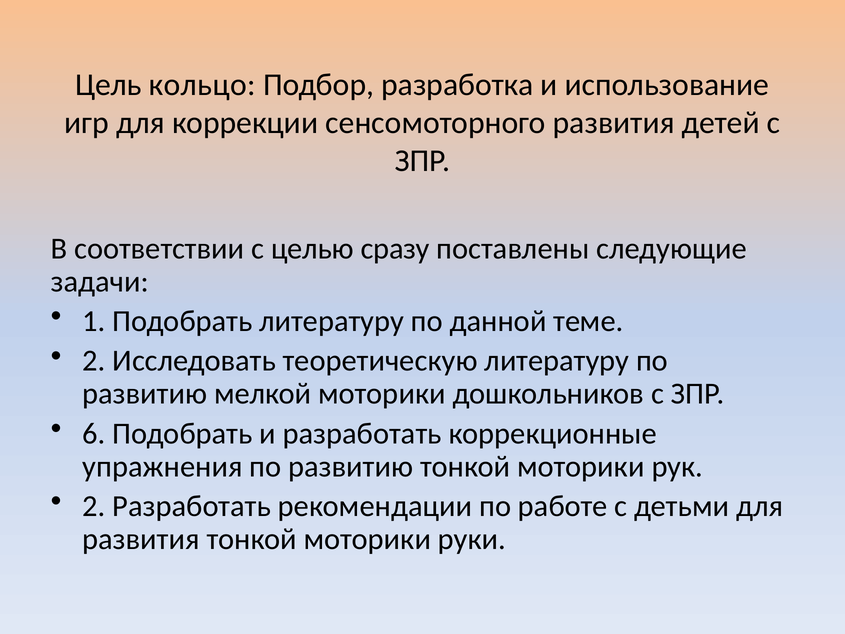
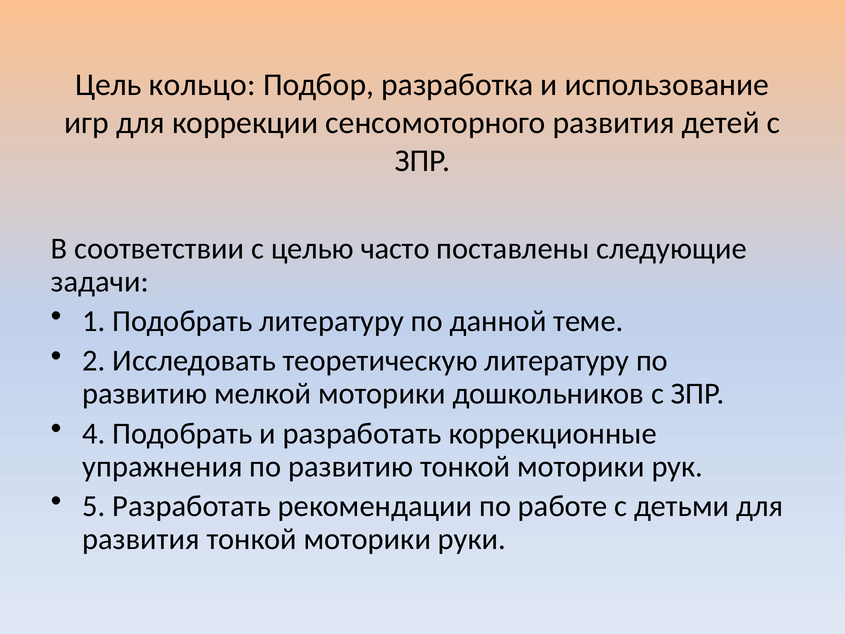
сразу: сразу -> часто (395, 248)
6: 6 -> 4 (94, 433)
2: 2 -> 5 (94, 506)
